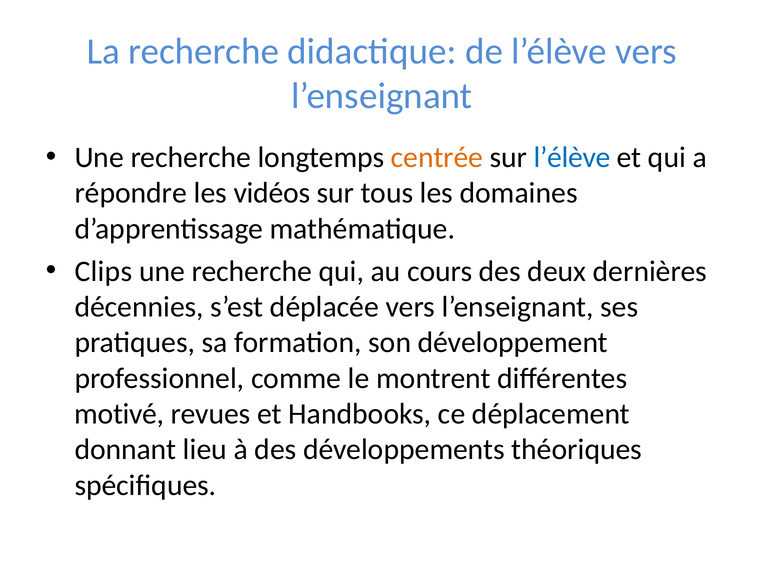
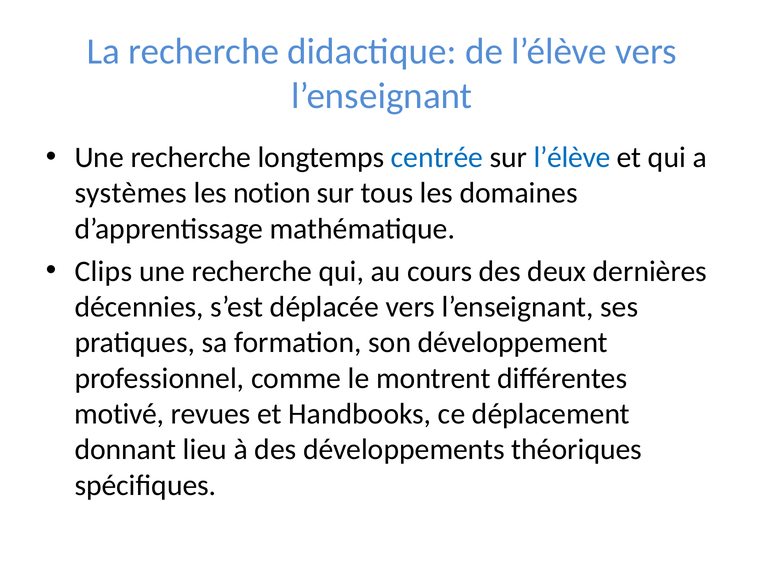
centrée colour: orange -> blue (437, 157)
répondre: répondre -> systèmes (131, 193)
vidéos: vidéos -> notion (272, 193)
